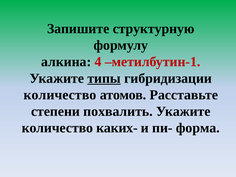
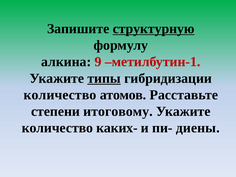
структурную underline: none -> present (154, 29)
4: 4 -> 9 (98, 62)
похвалить: похвалить -> итоговому (118, 111)
форма: форма -> диены (198, 128)
